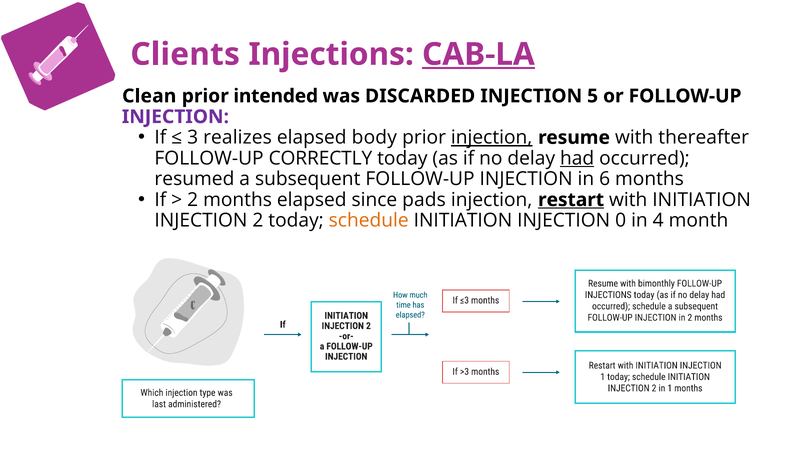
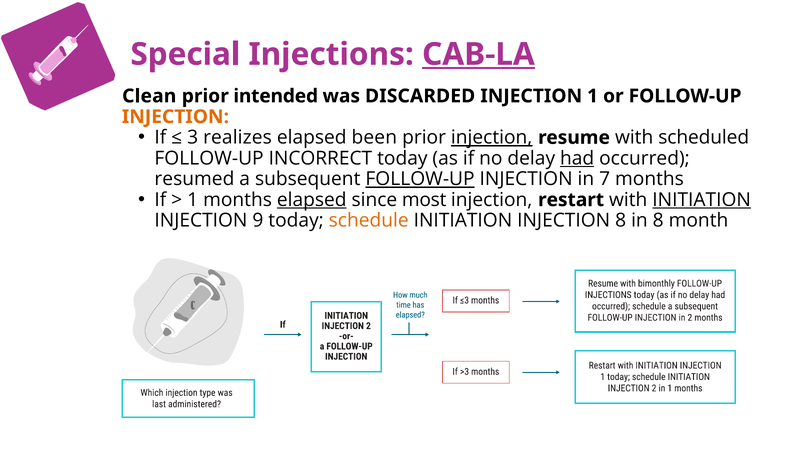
Clients: Clients -> Special (185, 54)
INJECTION 5: 5 -> 1 (593, 96)
INJECTION colour: purple -> orange (175, 117)
body: body -> been (374, 137)
thereafter: thereafter -> scheduled (704, 137)
CORRECTLY: CORRECTLY -> INCORRECT (320, 158)
FOLLOW-UP underline: none -> present (420, 179)
6: 6 -> 7 (605, 179)
2: 2 -> 1 (193, 200)
elapsed underline: none -> present (312, 200)
pads: pads -> most (424, 200)
restart underline: present -> none (571, 200)
INITIATION underline: none -> present (702, 200)
INJECTION 2: 2 -> 9 (258, 220)
INJECTION 0: 0 -> 8 (621, 220)
in 4: 4 -> 8 (658, 220)
